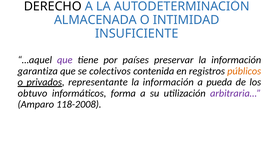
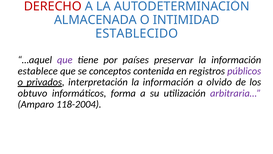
DERECHO colour: black -> red (53, 6)
INSUFICIENTE: INSUFICIENTE -> ESTABLECIDO (137, 33)
garantiza: garantiza -> establece (38, 71)
colectivos: colectivos -> conceptos (110, 71)
públicos colour: orange -> purple (244, 71)
representante: representante -> interpretación (98, 82)
pueda: pueda -> olvido (219, 82)
118-2008: 118-2008 -> 118-2004 (79, 104)
